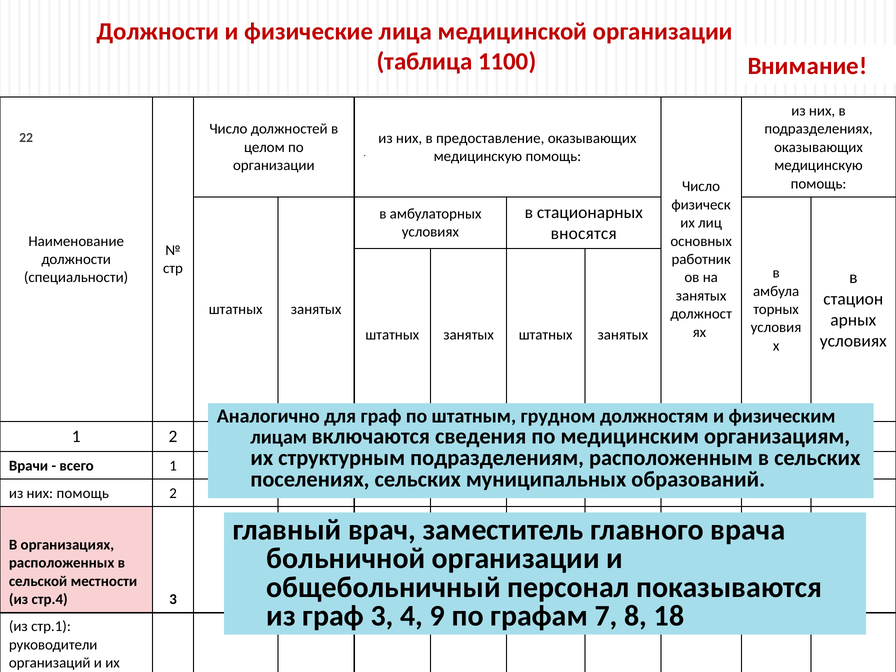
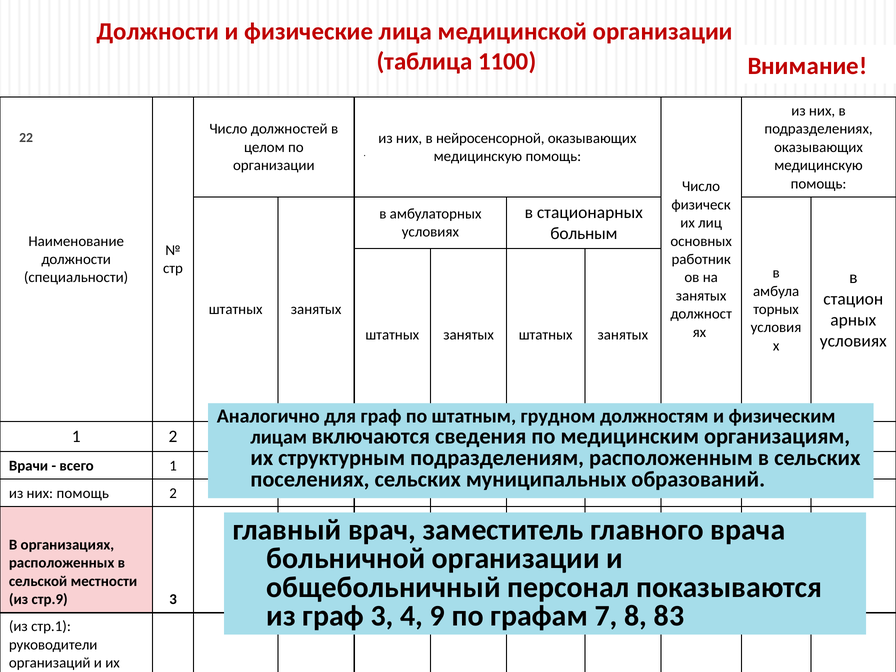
предоставление: предоставление -> нейросенсорной (490, 138)
вносятся: вносятся -> больным (584, 234)
стр.4: стр.4 -> стр.9 (50, 599)
18: 18 -> 83 (669, 616)
